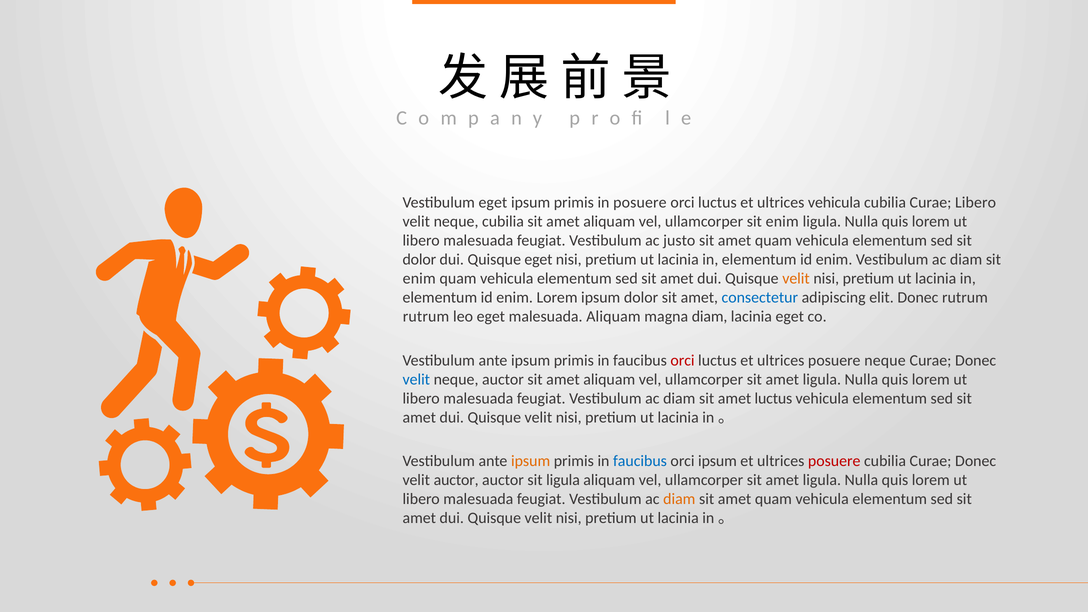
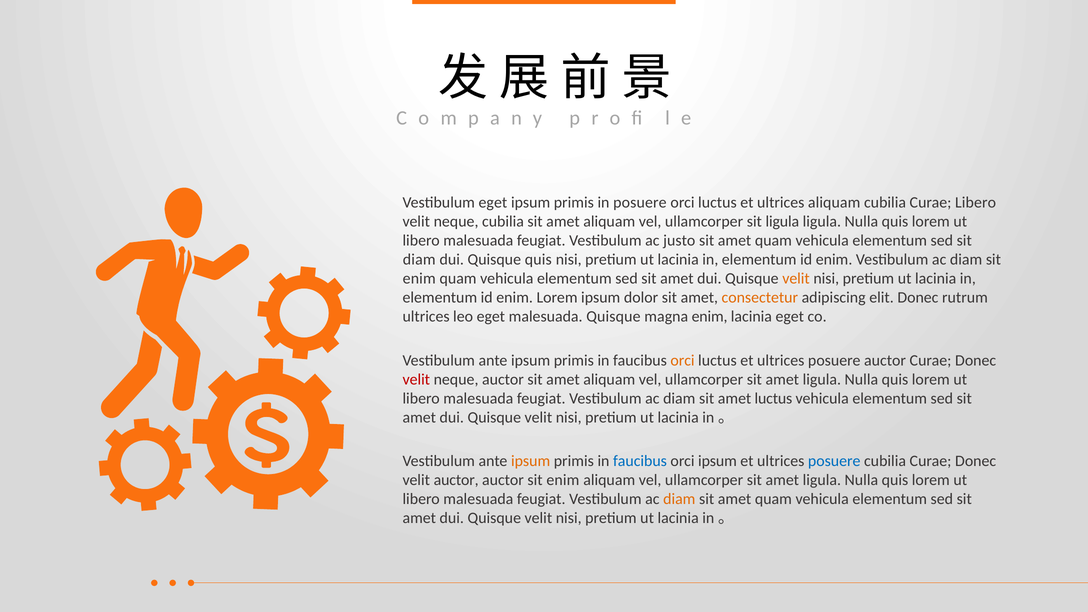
ultrices vehicula: vehicula -> aliquam (834, 202)
ullamcorper sit enim: enim -> ligula (782, 221)
dolor: dolor -> diam (419, 260)
Quisque eget: eget -> quis (538, 260)
consectetur colour: blue -> orange (760, 298)
rutrum: rutrum -> ultrices (426, 317)
malesuada Aliquam: Aliquam -> Quisque (613, 317)
magna diam: diam -> enim (710, 317)
orci colour: red -> orange (683, 360)
posuere neque: neque -> auctor (885, 360)
velit colour: blue -> red (416, 379)
posuere colour: red -> blue (834, 461)
auctor sit ligula: ligula -> enim (563, 480)
